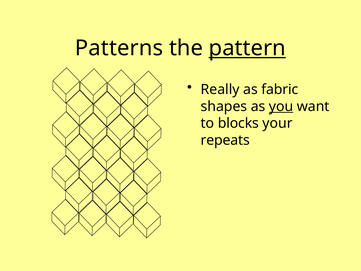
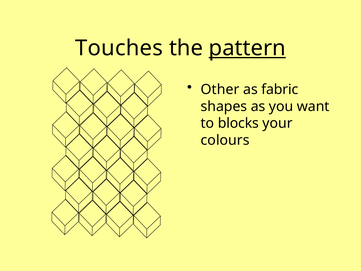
Patterns: Patterns -> Touches (119, 48)
Really: Really -> Other (220, 89)
you underline: present -> none (281, 106)
repeats: repeats -> colours (225, 140)
